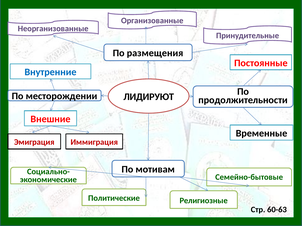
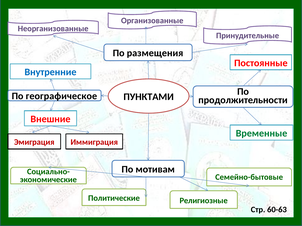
месторождении: месторождении -> географическое (61, 96)
ЛИДИРУЮТ: ЛИДИРУЮТ -> ПУНКТАМИ (149, 97)
Временные colour: black -> green (262, 134)
